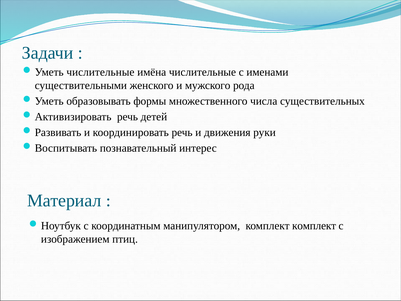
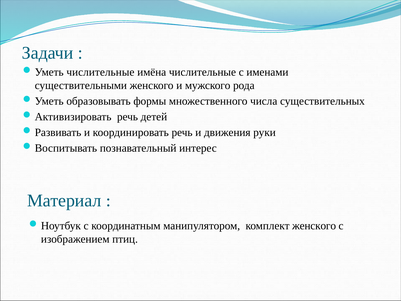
комплект комплект: комплект -> женского (314, 226)
